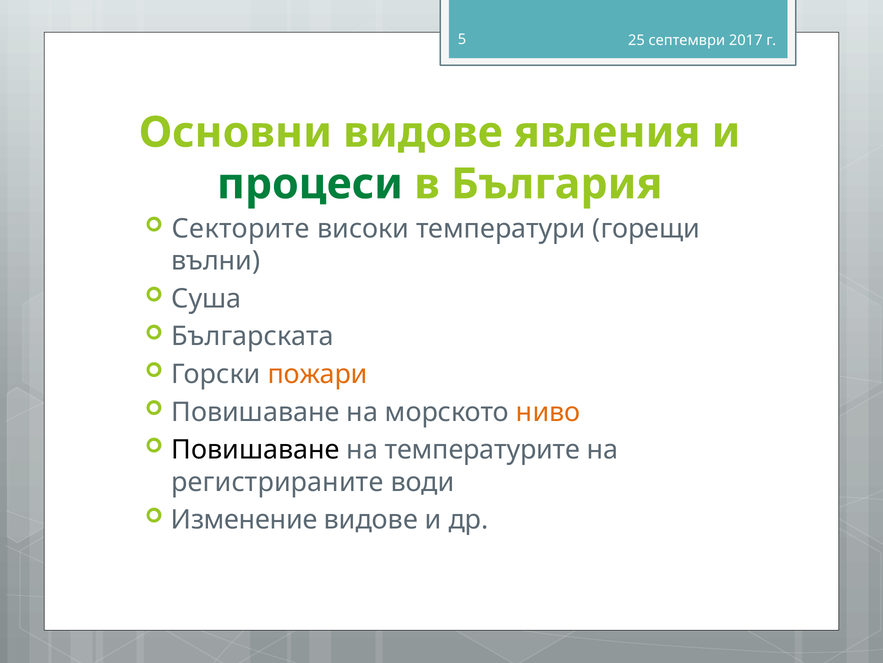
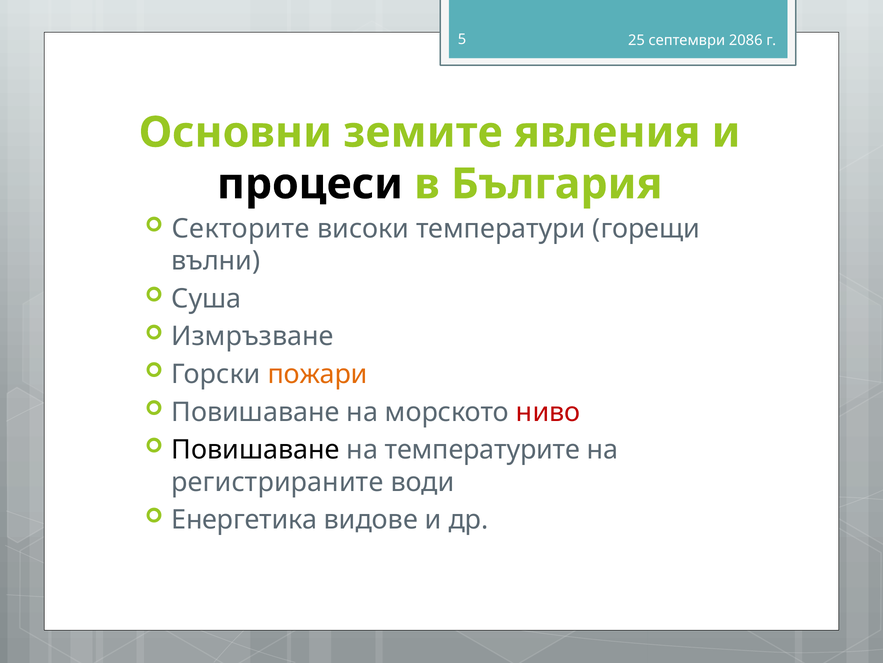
2017: 2017 -> 2086 (746, 40)
Основни видове: видове -> земите (423, 132)
процеси colour: green -> black (310, 184)
Българската: Българската -> Измръзване (253, 336)
ниво colour: orange -> red (548, 412)
Изменение: Изменение -> Енергетика (244, 519)
